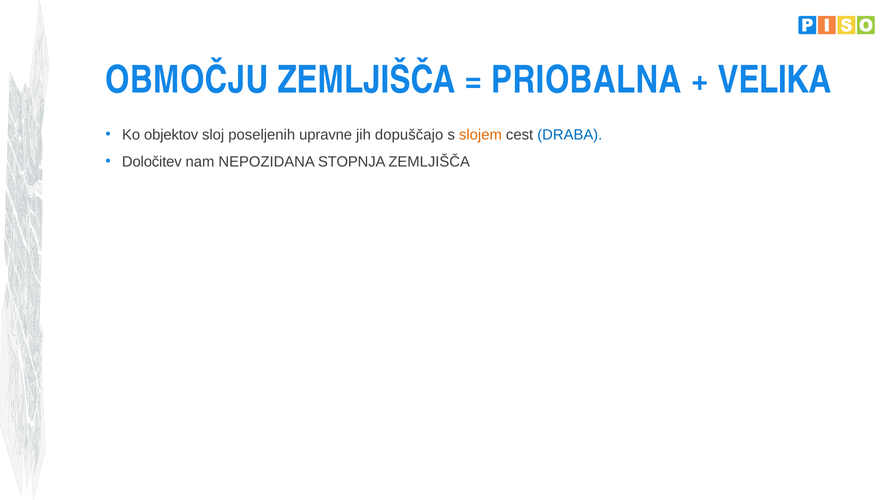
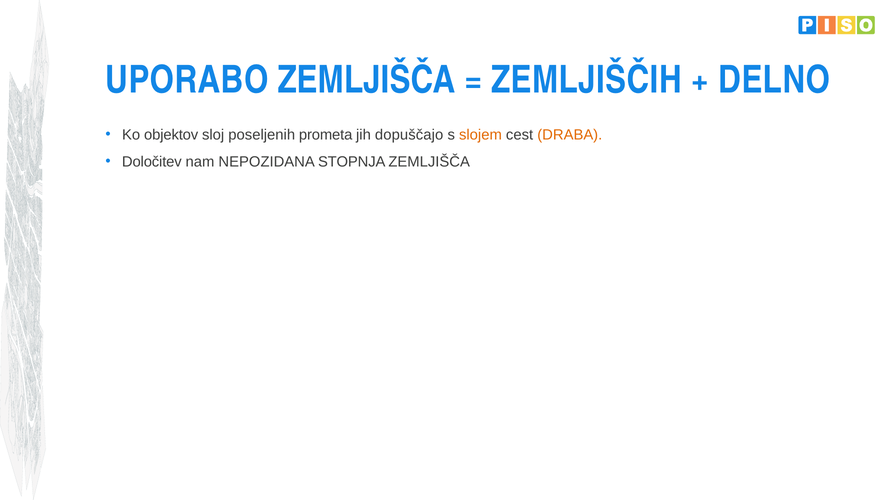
OBMOČJU: OBMOČJU -> UPORABO (187, 80)
PRIOBALNA: PRIOBALNA -> ZEMLJIŠČIH (587, 80)
VELIKA: VELIKA -> DELNO (774, 80)
upravne: upravne -> prometa (326, 135)
DRABA colour: blue -> orange (570, 135)
